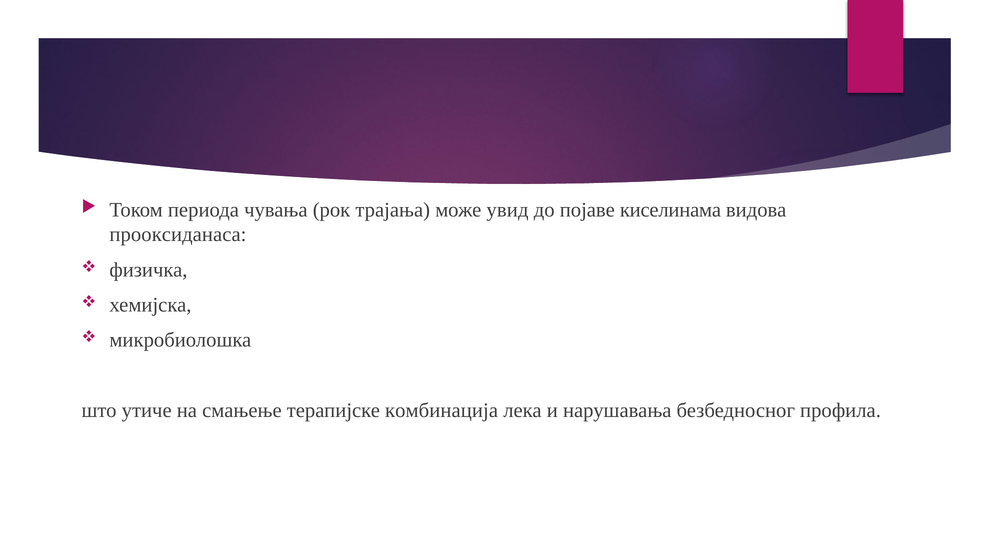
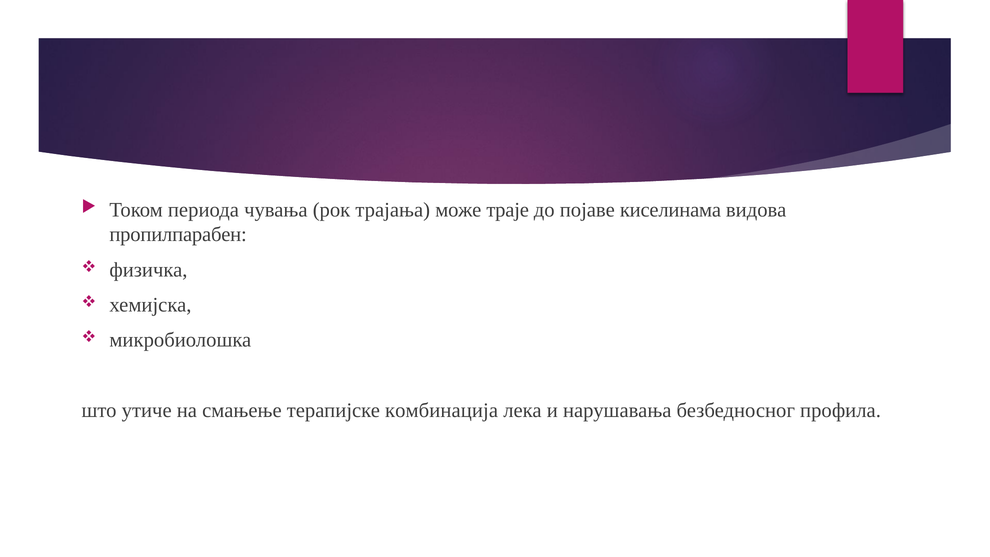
увид: увид -> траје (508, 210)
прооксиданаcа: прооксиданаcа -> пропилпарабен (178, 235)
